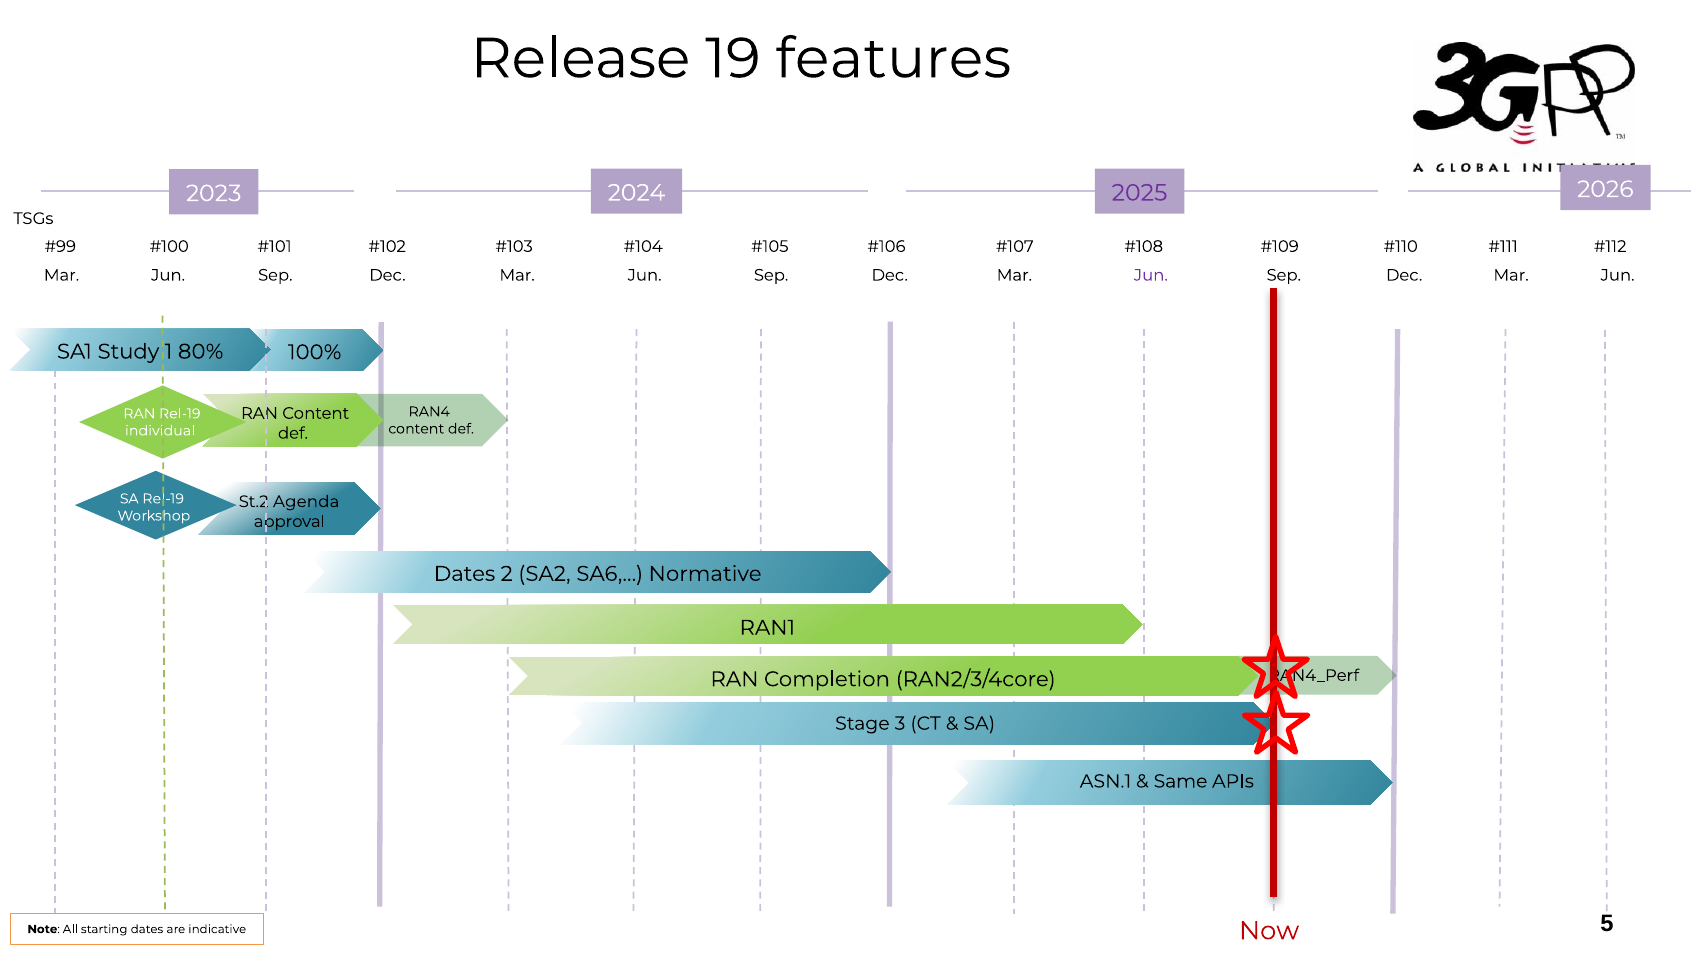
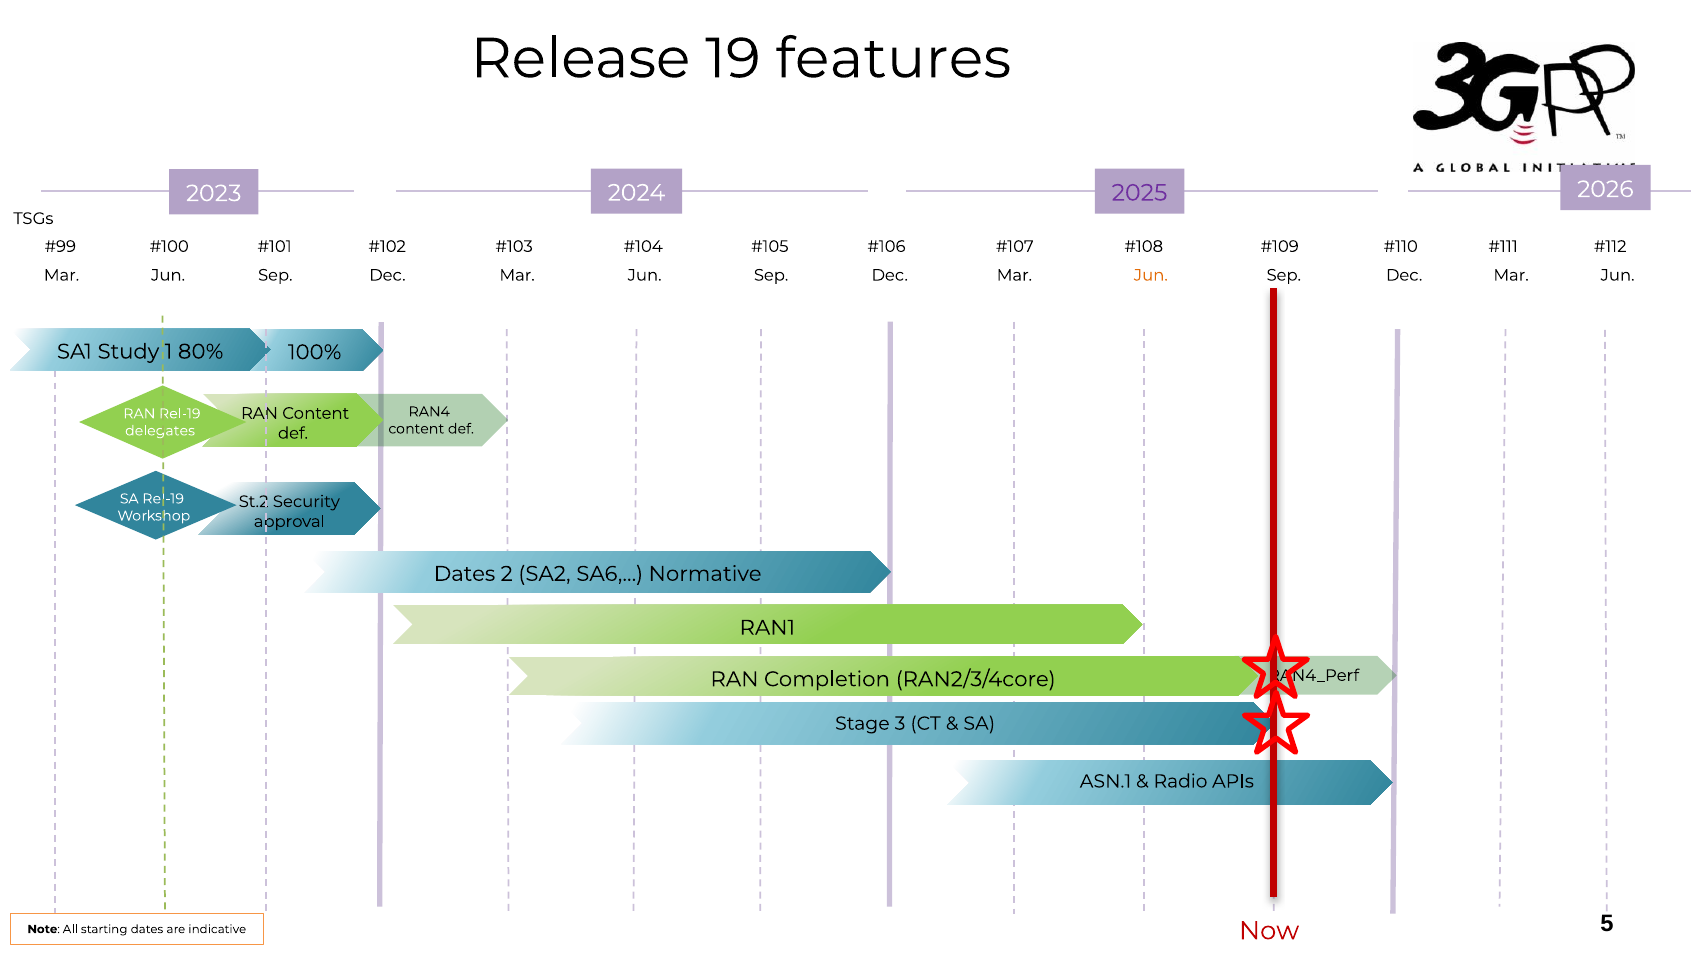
Jun colour: purple -> orange (1151, 275)
individual: individual -> delegates (160, 431)
Agenda: Agenda -> Security (306, 501)
Same: Same -> Radio (1181, 781)
